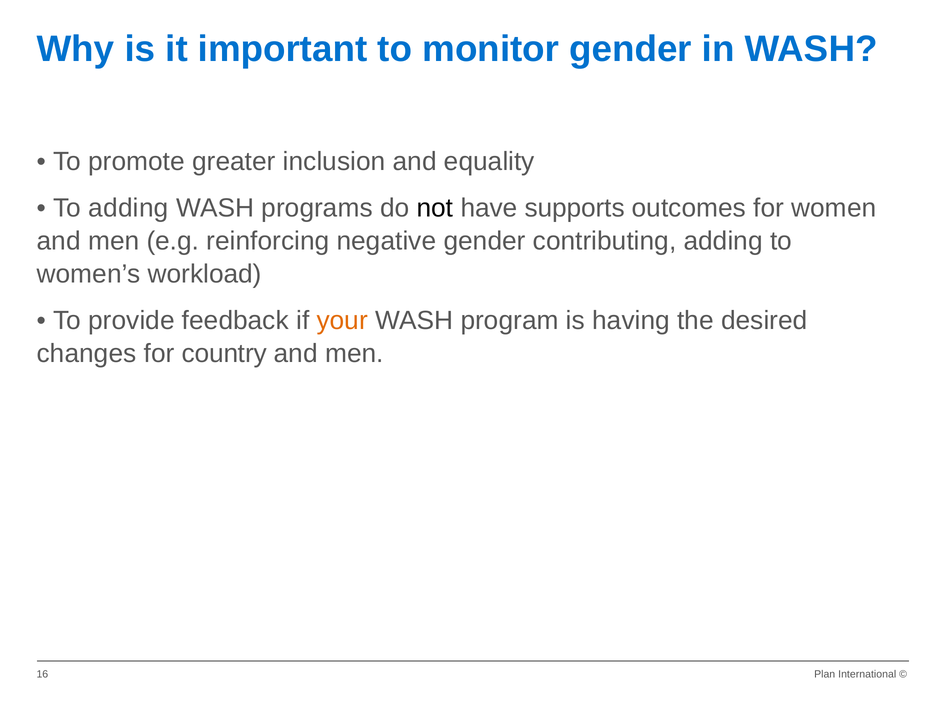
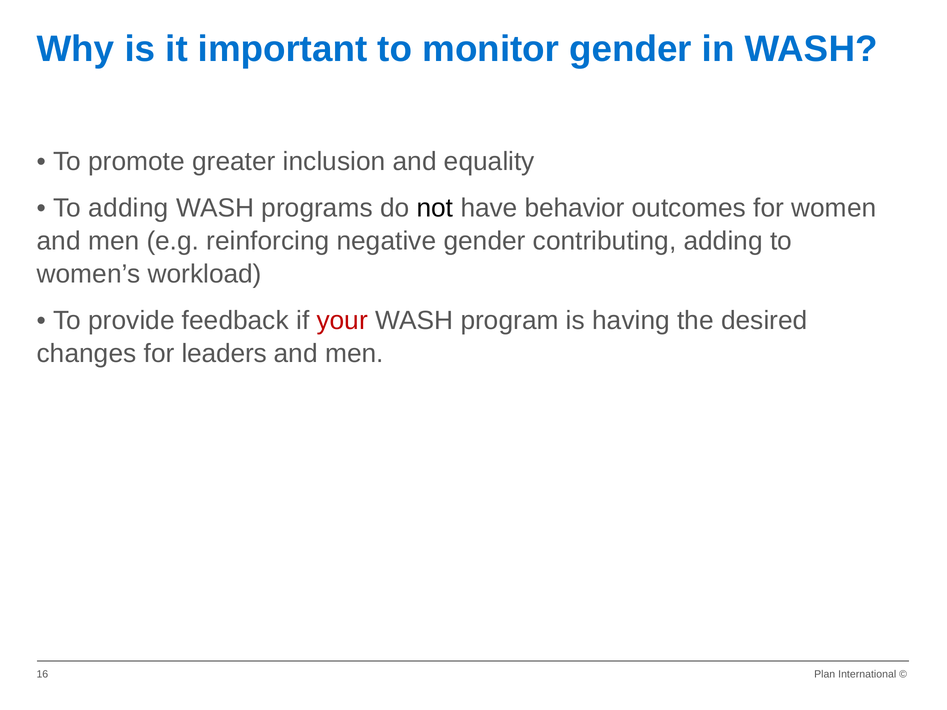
supports: supports -> behavior (575, 208)
your colour: orange -> red (342, 321)
country: country -> leaders (224, 354)
